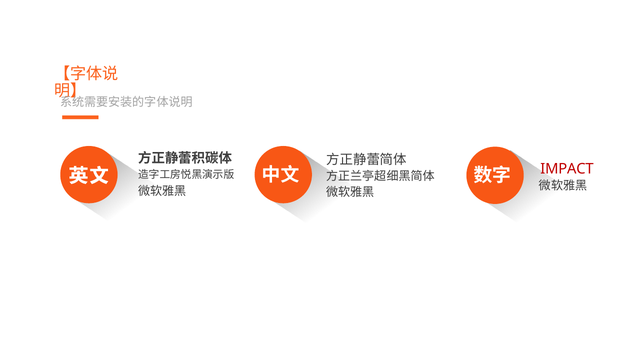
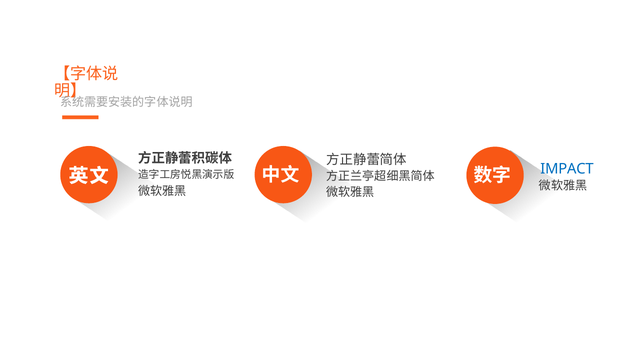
IMPACT colour: red -> blue (567, 169)
